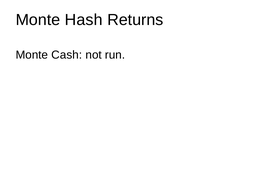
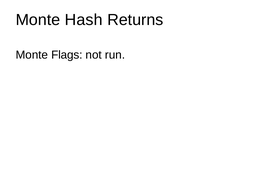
Cash: Cash -> Flags (67, 55)
